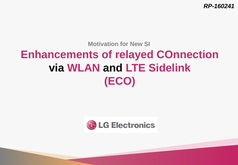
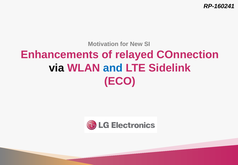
and colour: black -> blue (113, 68)
